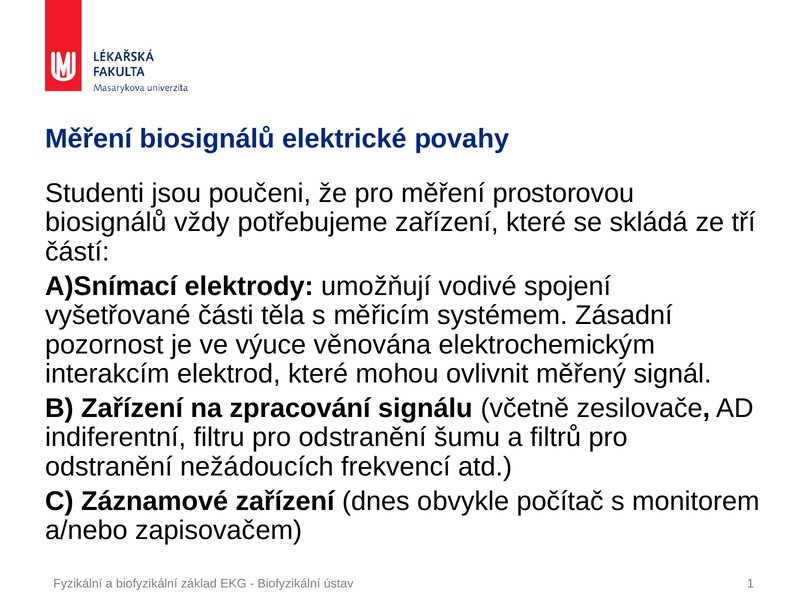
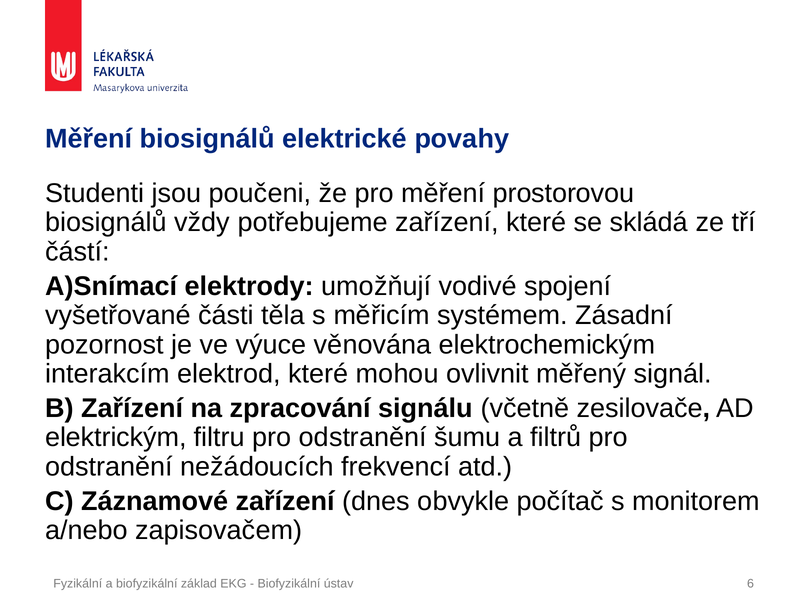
indiferentní: indiferentní -> elektrickým (116, 438)
1: 1 -> 6 (750, 584)
